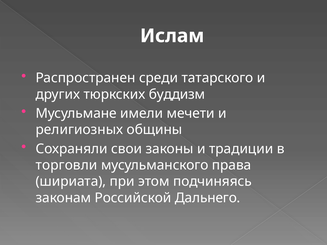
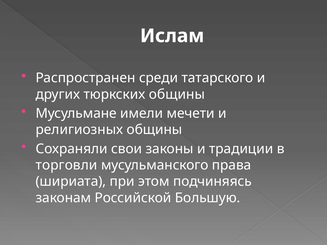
тюркских буддизм: буддизм -> общины (177, 94)
Дальнего: Дальнего -> Большую (208, 198)
